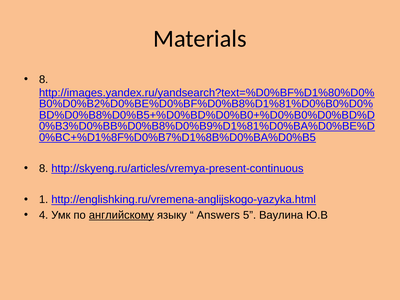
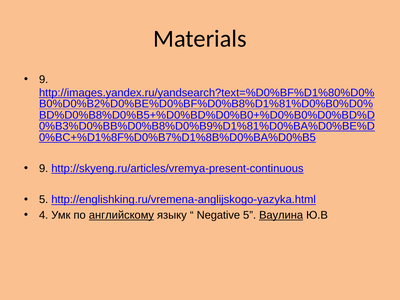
8: 8 -> 9 (44, 79)
8: 8 -> 9 (44, 169)
1: 1 -> 5 (44, 200)
Answers: Answers -> Negative (218, 215)
Ваулина underline: none -> present (281, 215)
